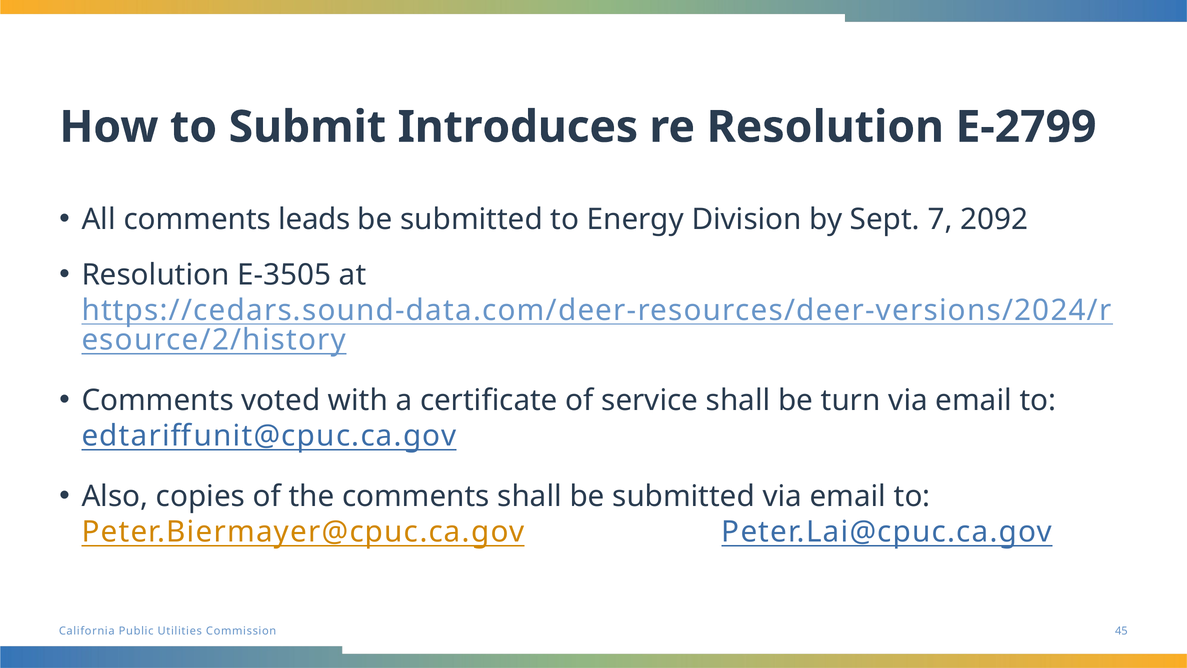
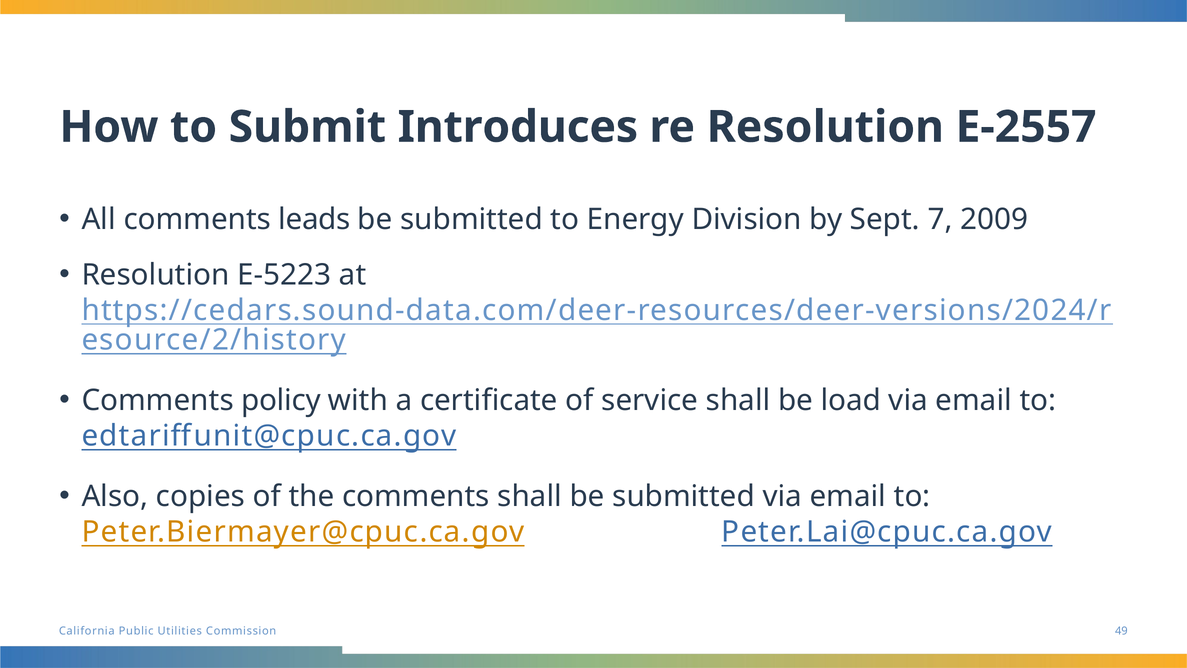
E-2799: E-2799 -> E-2557 (1026, 127)
2092: 2092 -> 2009 (994, 219)
E-3505: E-3505 -> E-5223 (284, 275)
voted: voted -> policy (281, 400)
turn: turn -> load (851, 400)
45: 45 -> 49 (1121, 631)
